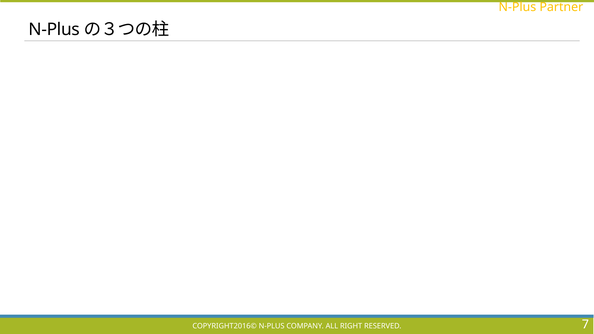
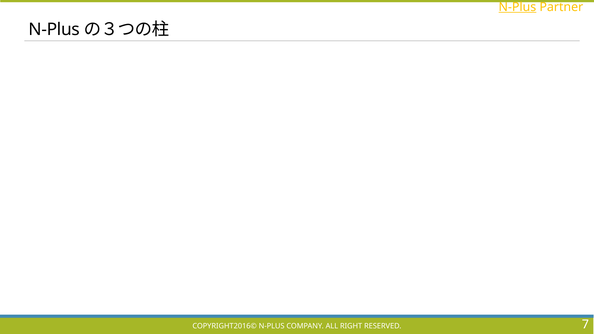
N-Plus underline: none -> present (517, 7)
